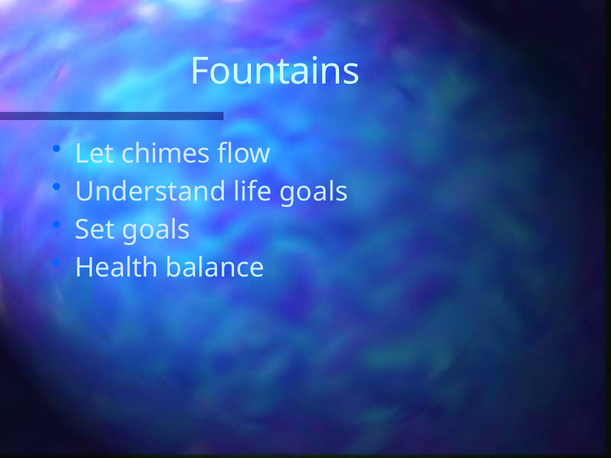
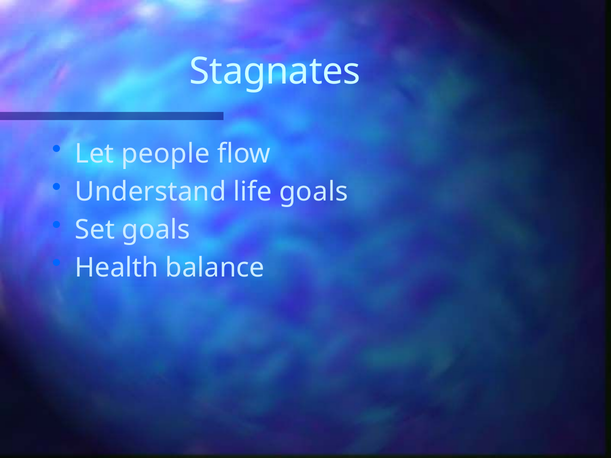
Fountains: Fountains -> Stagnates (275, 71)
chimes: chimes -> people (166, 154)
